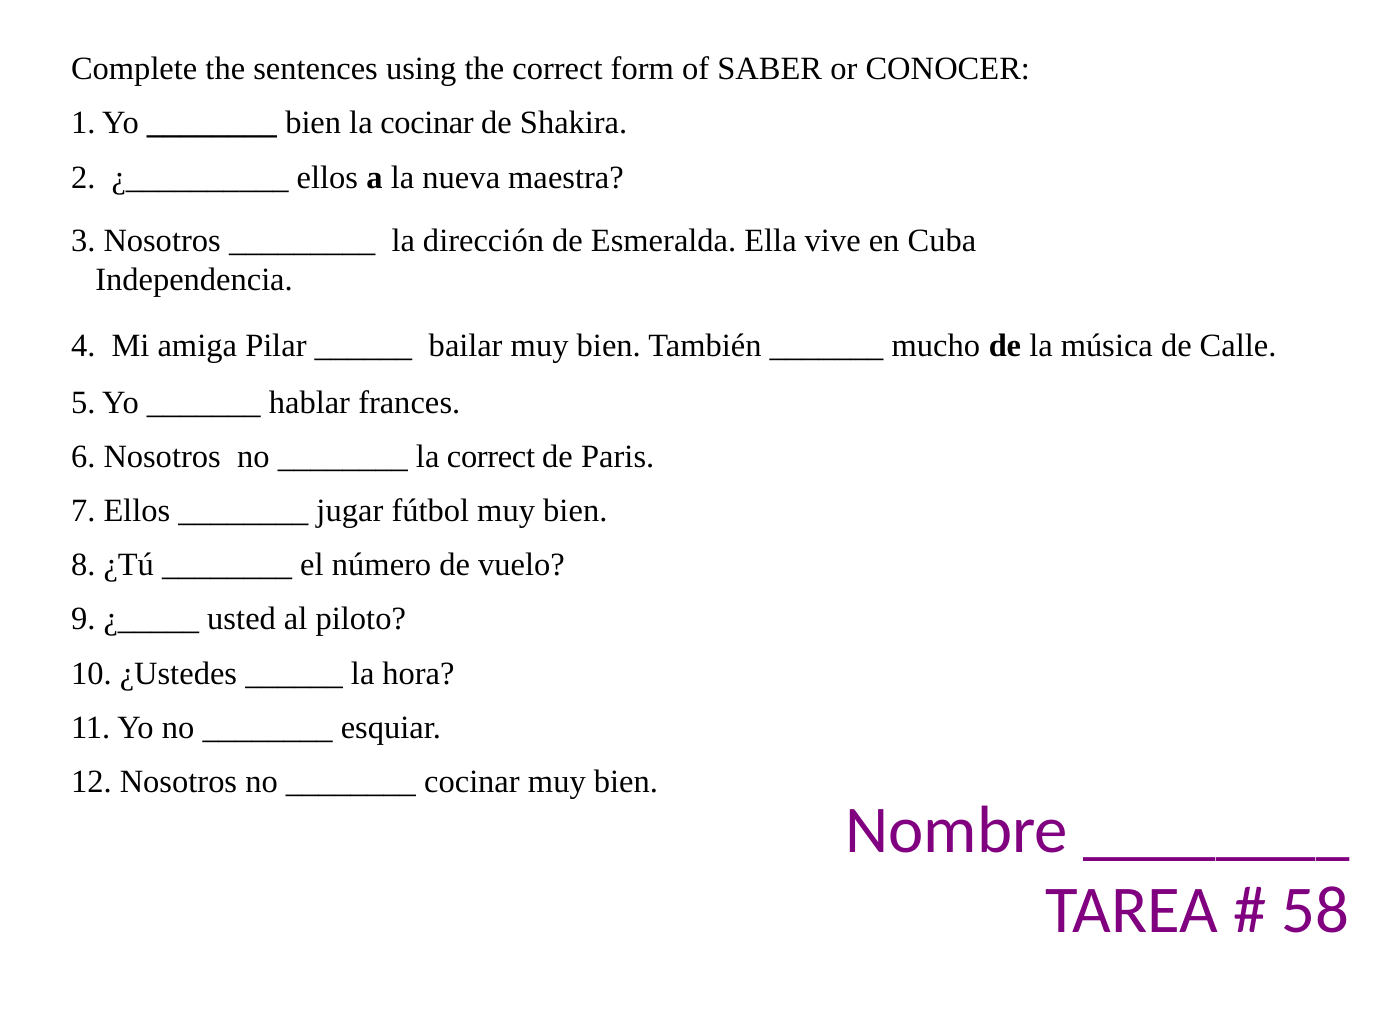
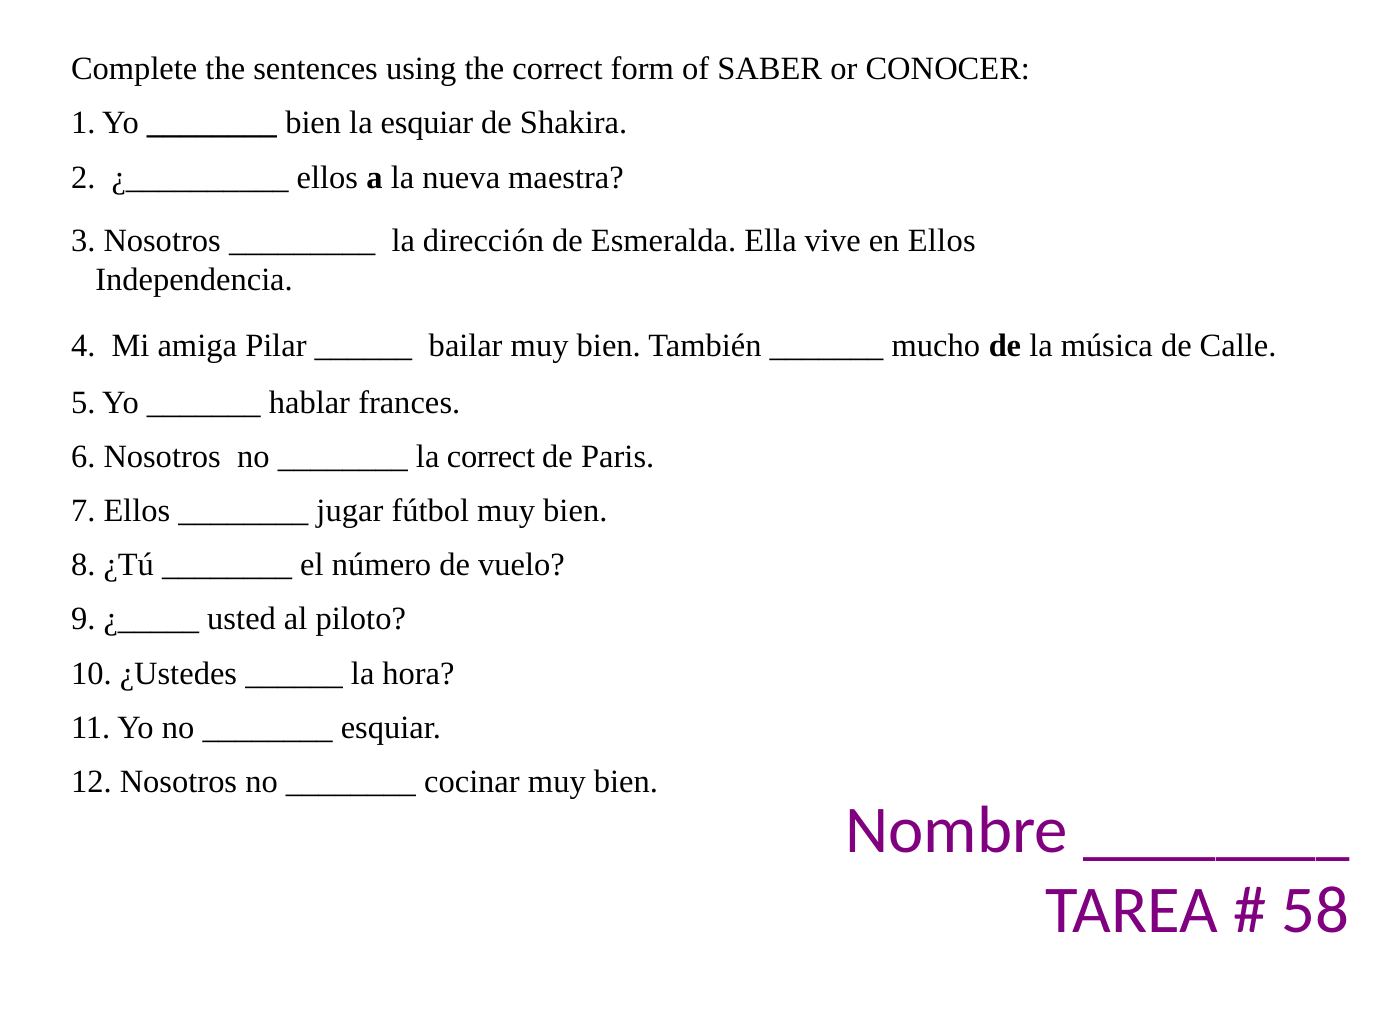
la cocinar: cocinar -> esquiar (427, 123)
en Cuba: Cuba -> Ellos (942, 241)
